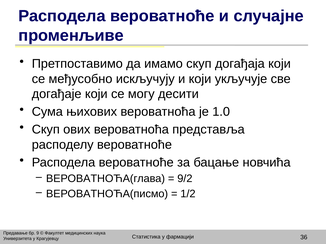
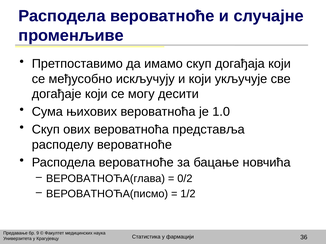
9/2: 9/2 -> 0/2 (185, 179)
